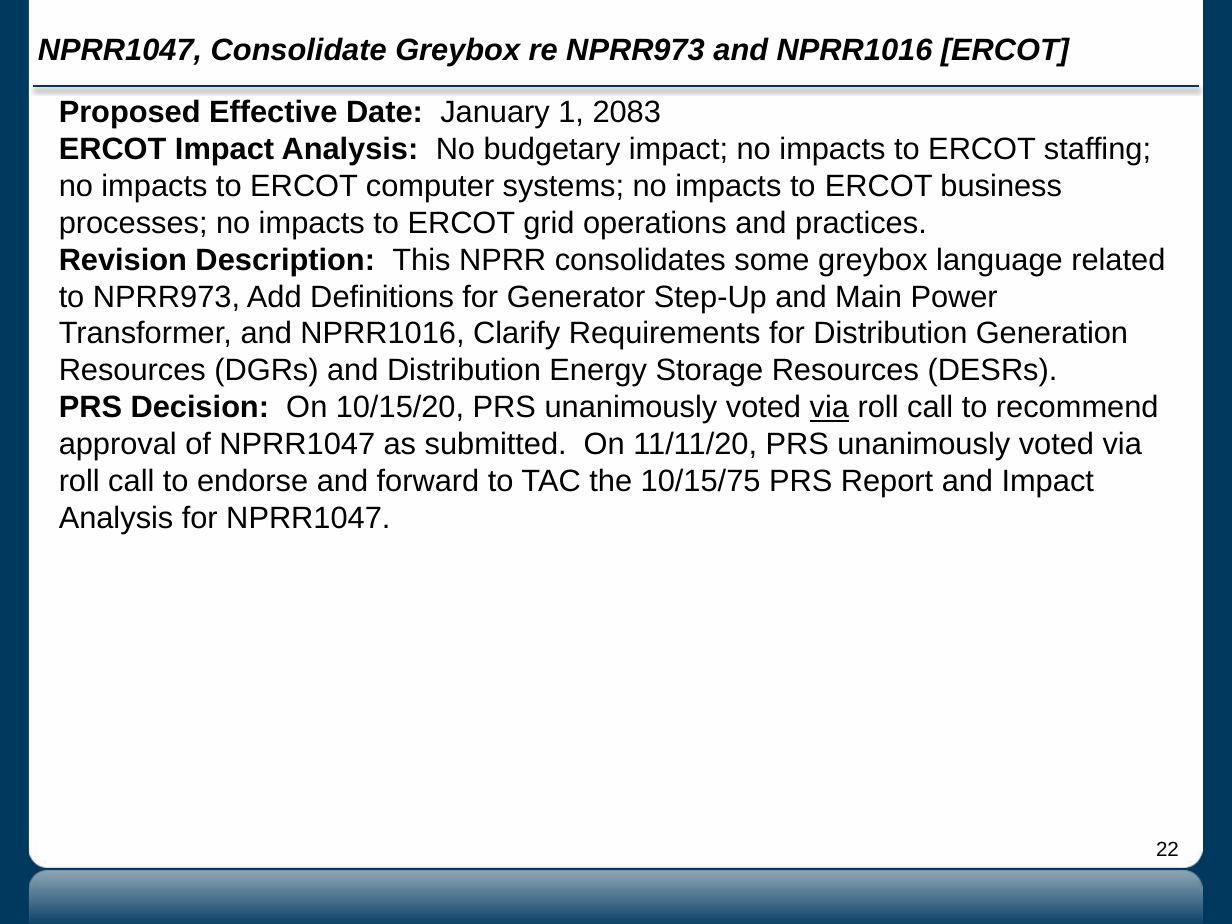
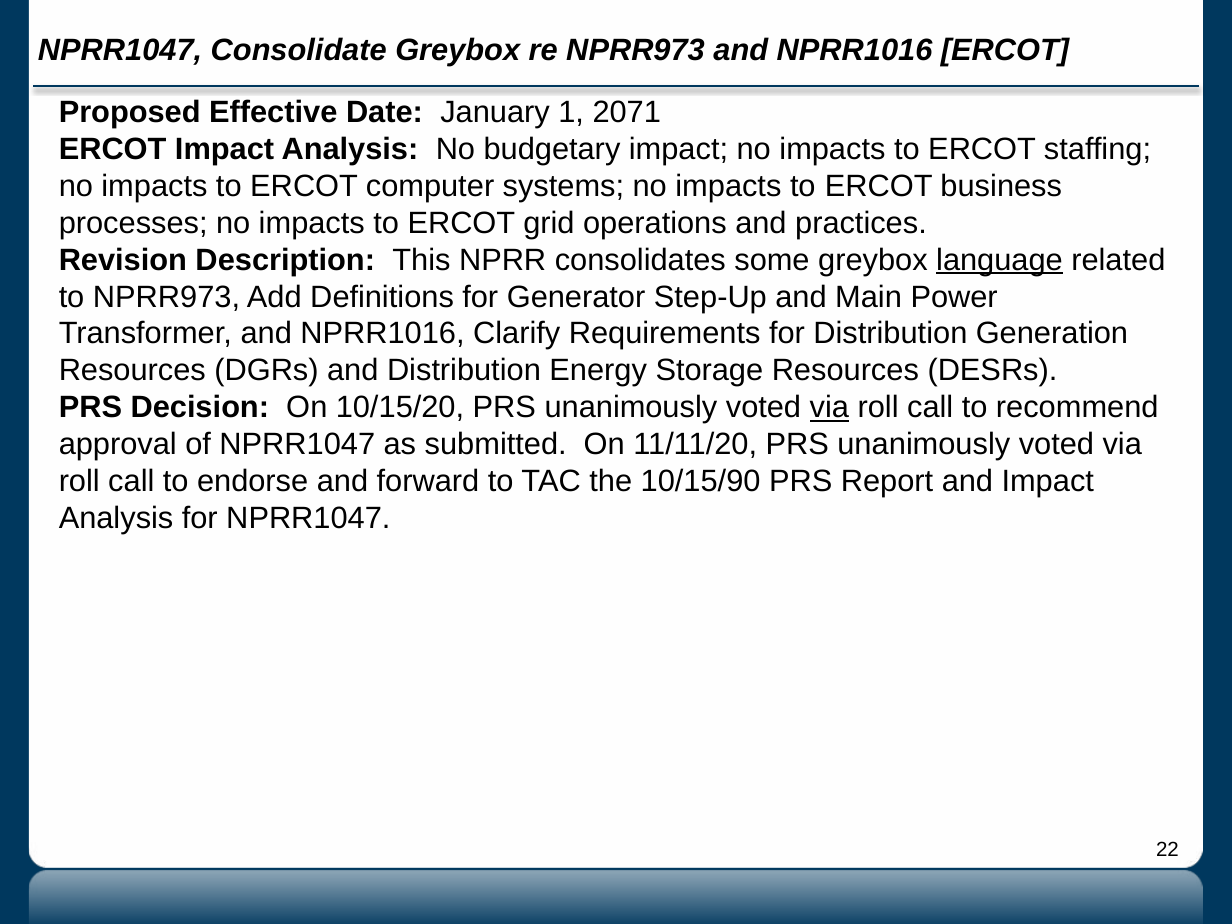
2083: 2083 -> 2071 (627, 112)
language underline: none -> present (999, 260)
10/15/75: 10/15/75 -> 10/15/90 (701, 482)
